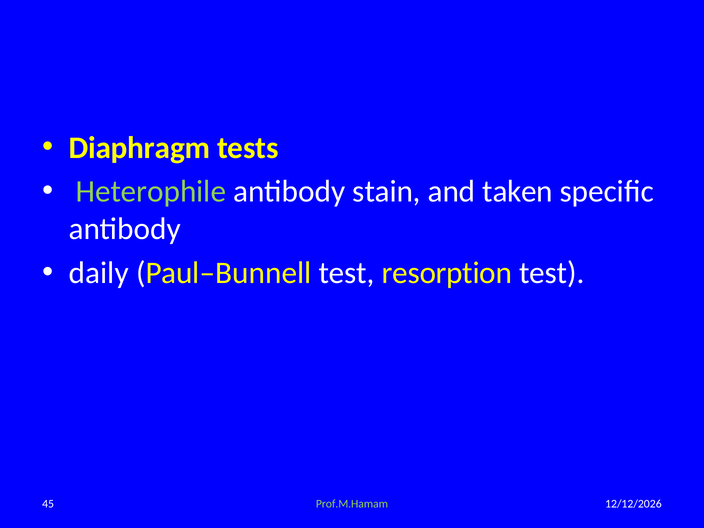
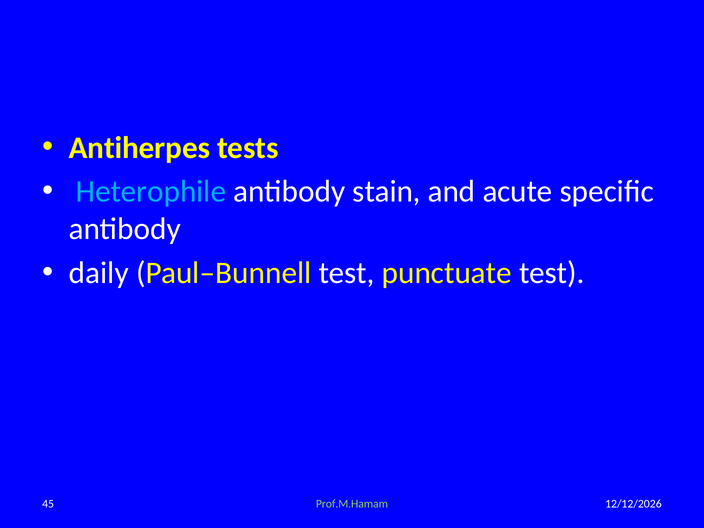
Diaphragm: Diaphragm -> Antiherpes (139, 148)
Heterophile colour: light green -> light blue (151, 192)
taken: taken -> acute (518, 192)
resorption: resorption -> punctuate (447, 273)
